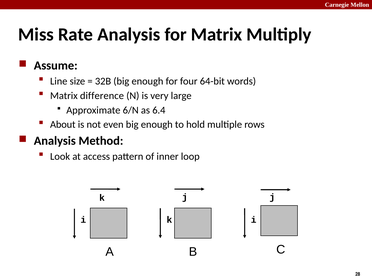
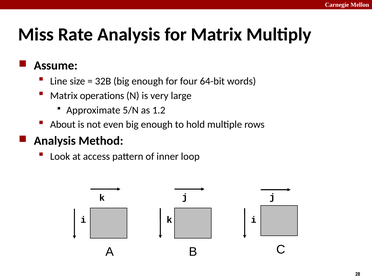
difference: difference -> operations (102, 96)
6/N: 6/N -> 5/N (131, 110)
6.4: 6.4 -> 1.2 (159, 110)
